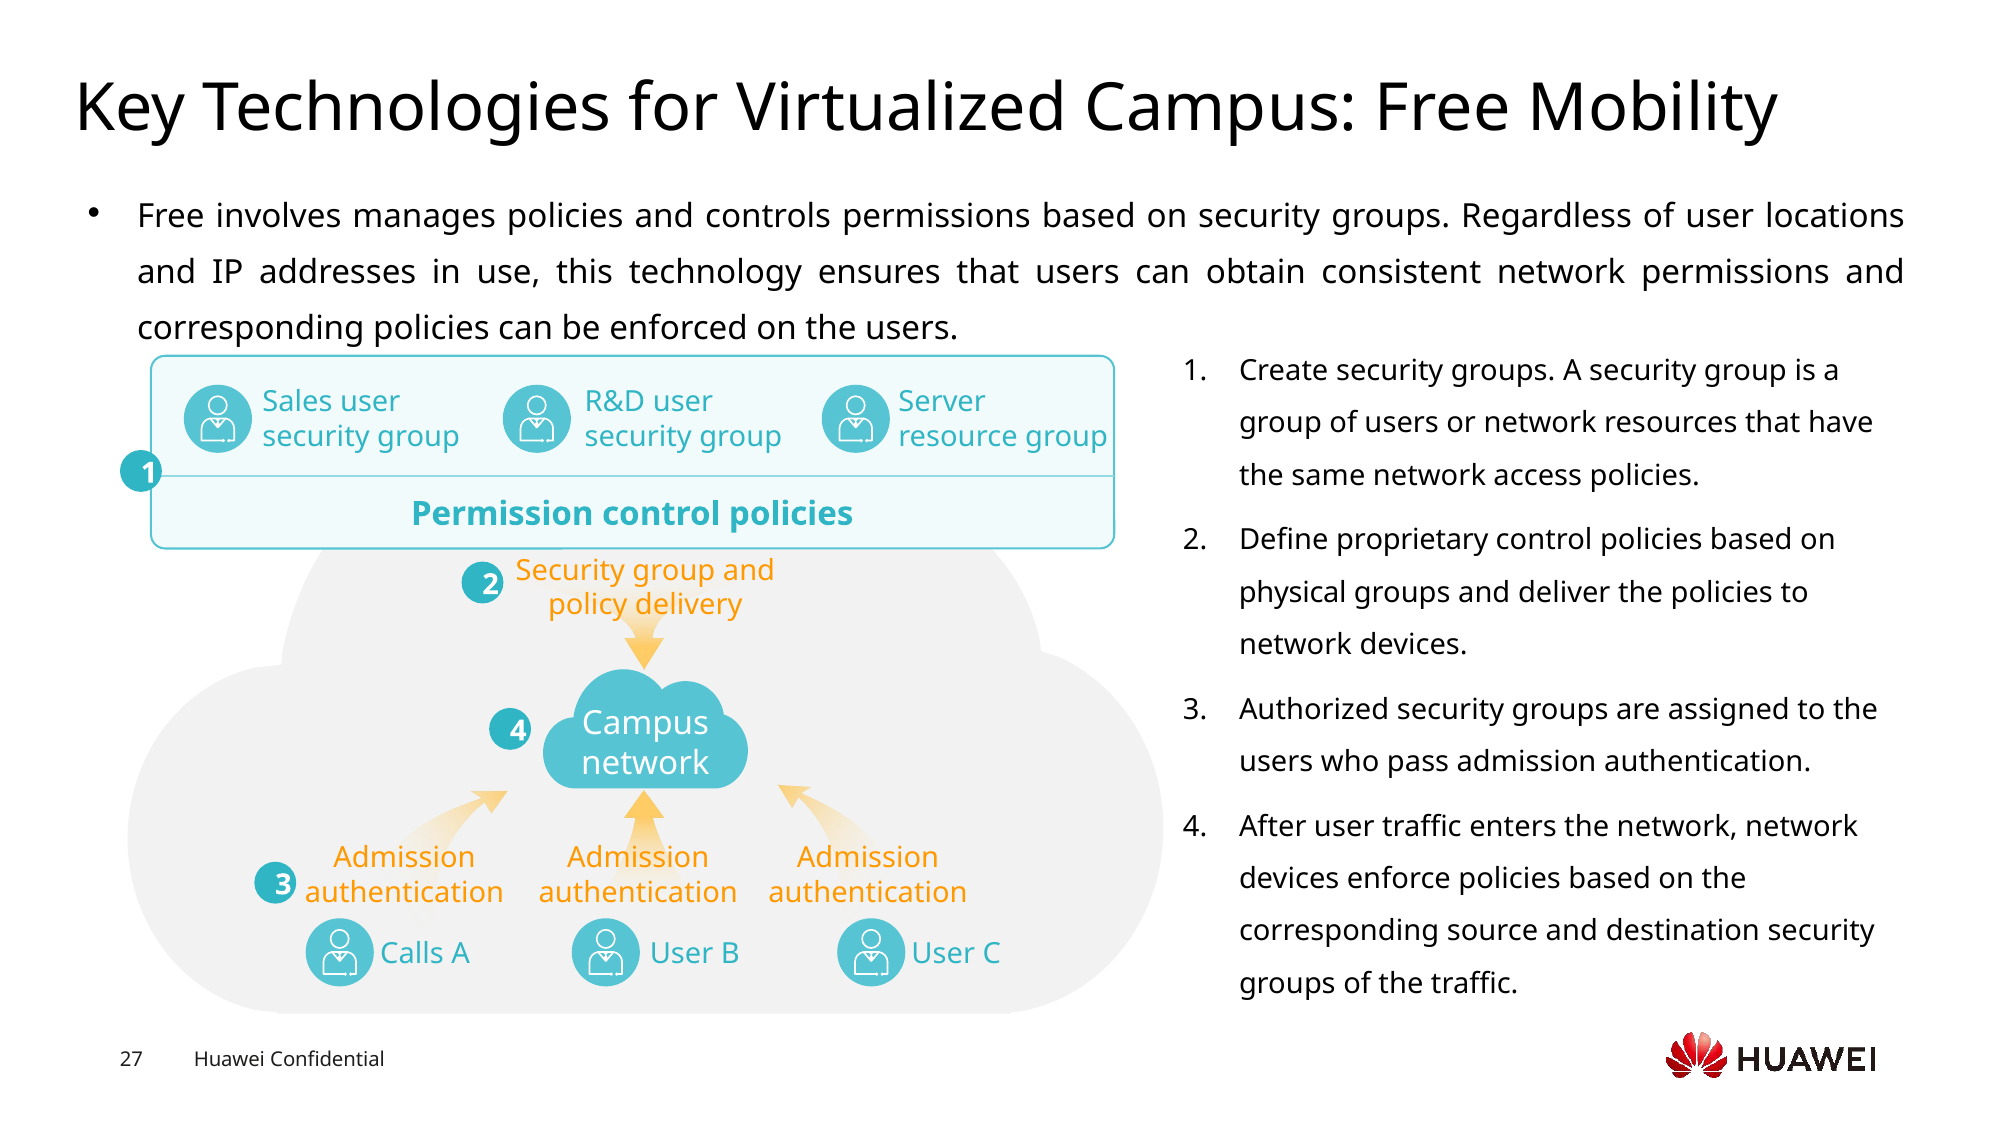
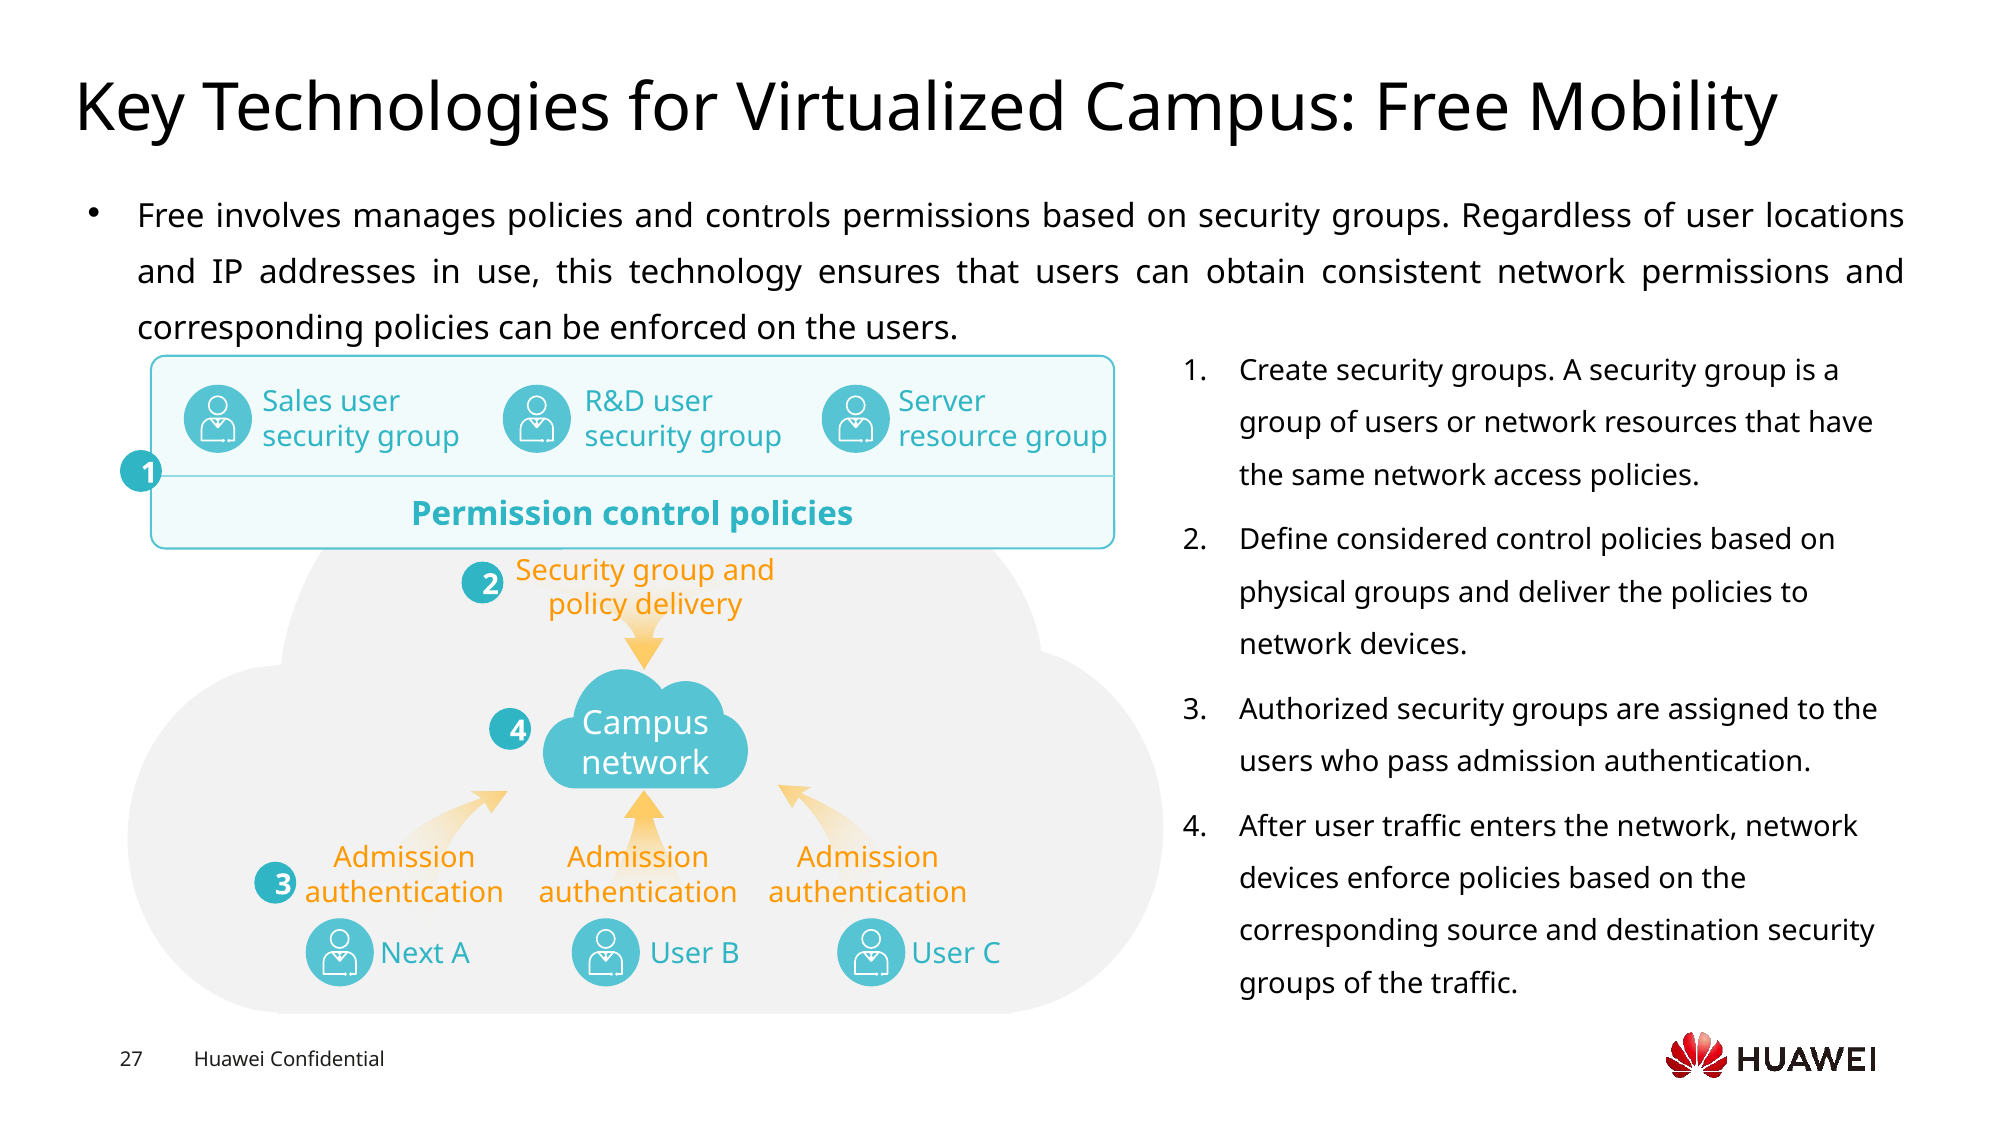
proprietary: proprietary -> considered (1412, 540)
Calls: Calls -> Next (412, 954)
